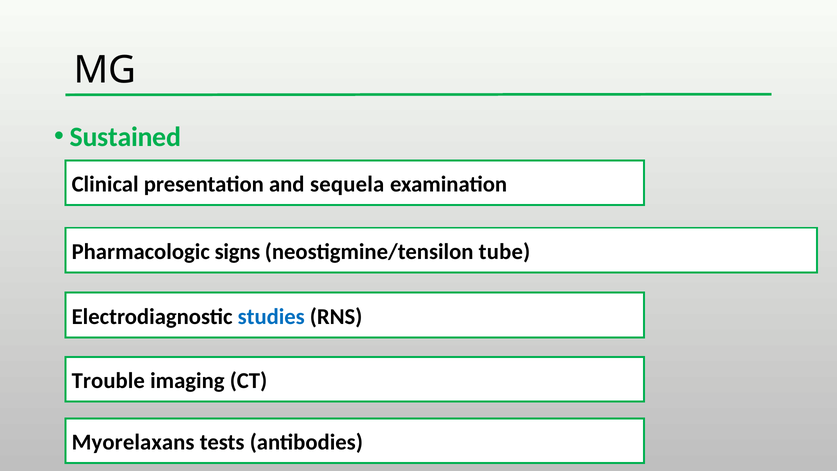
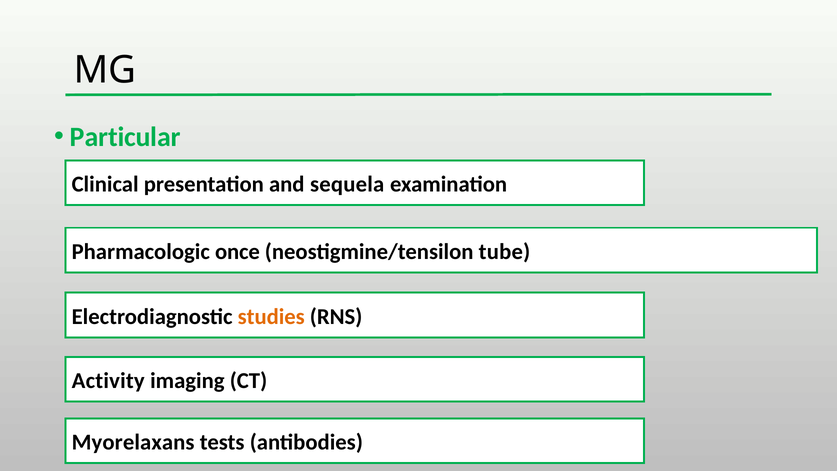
Sustained: Sustained -> Particular (125, 137)
signs: signs -> once (237, 252)
studies colour: blue -> orange (271, 317)
Trouble: Trouble -> Activity (108, 381)
